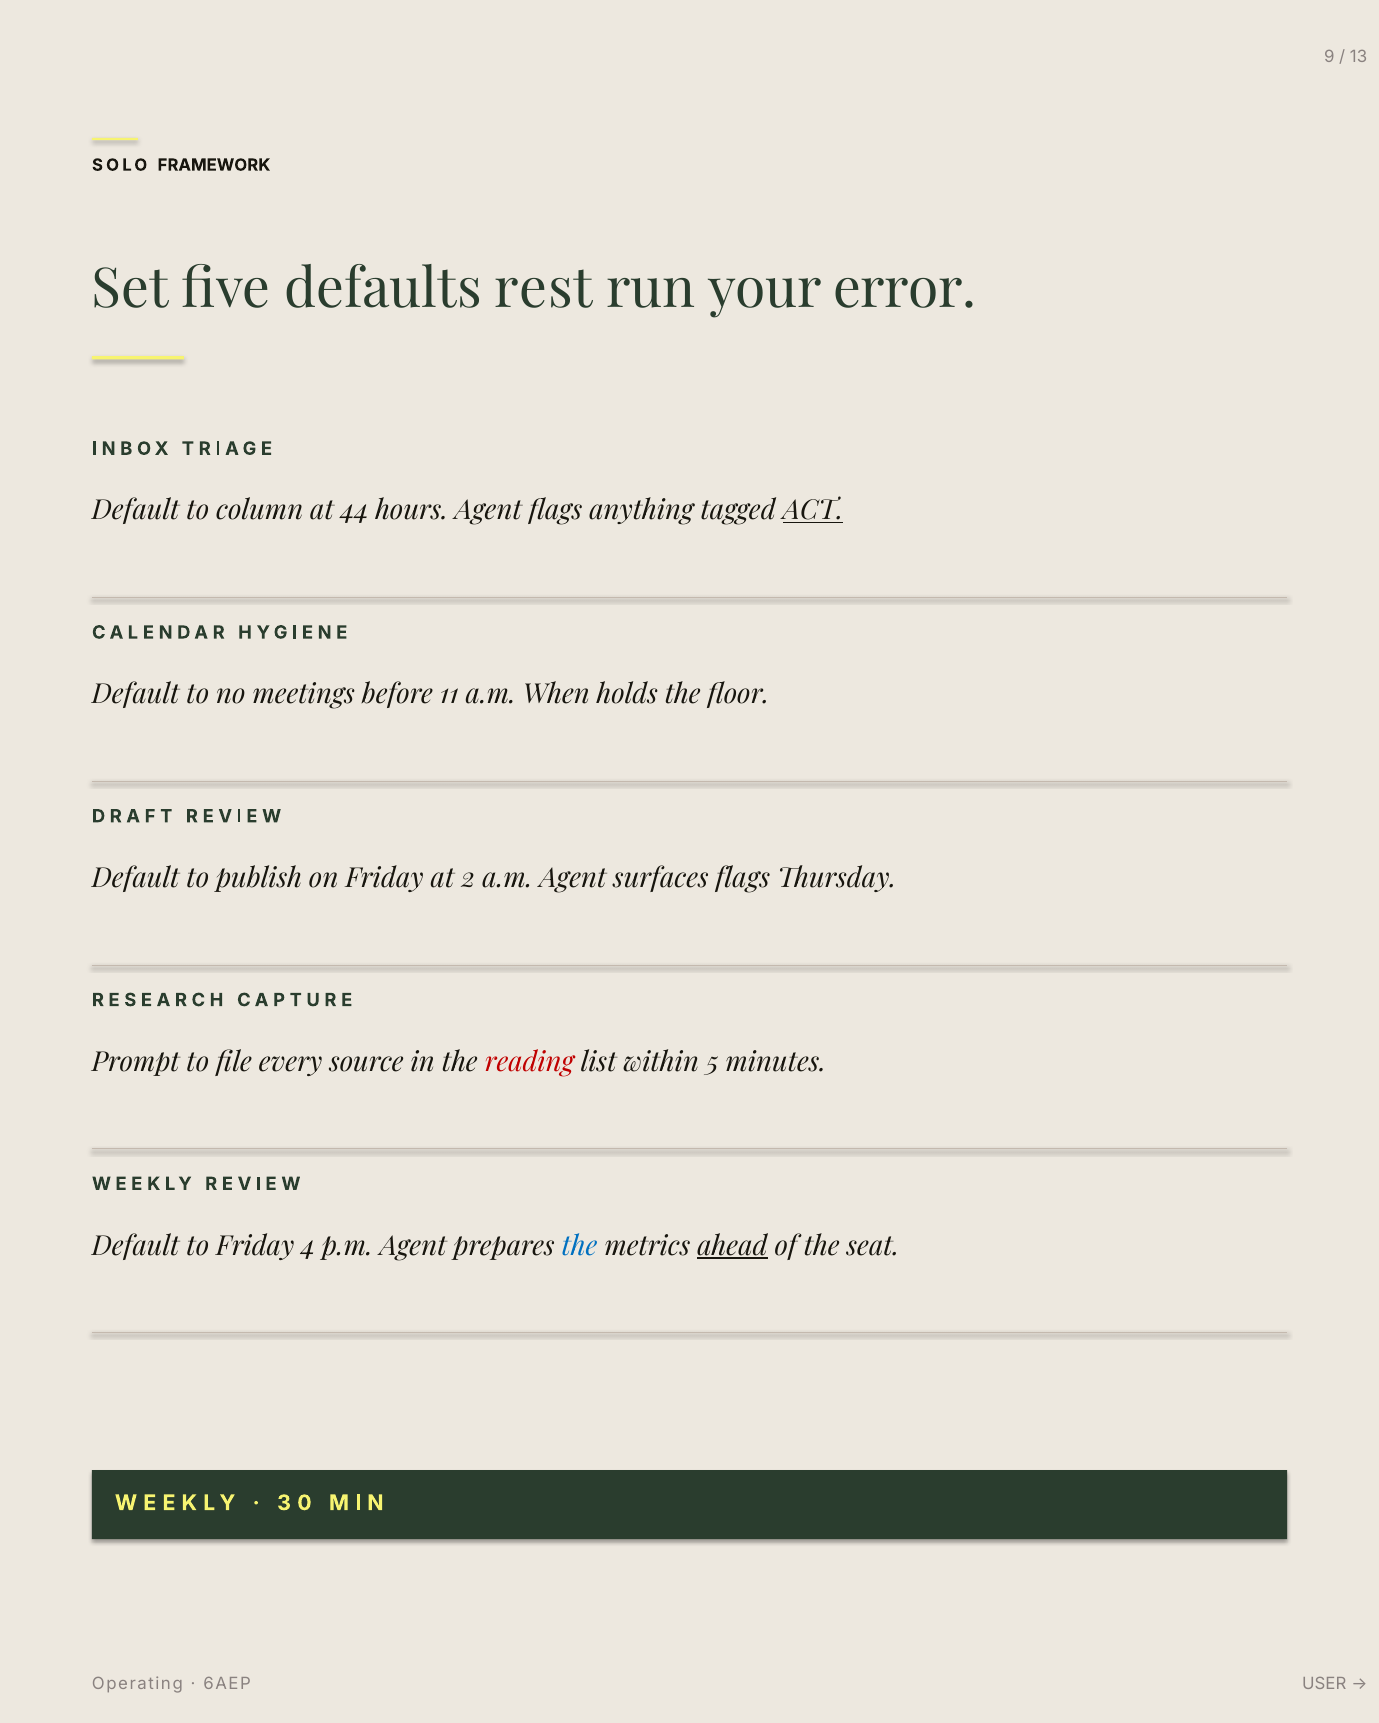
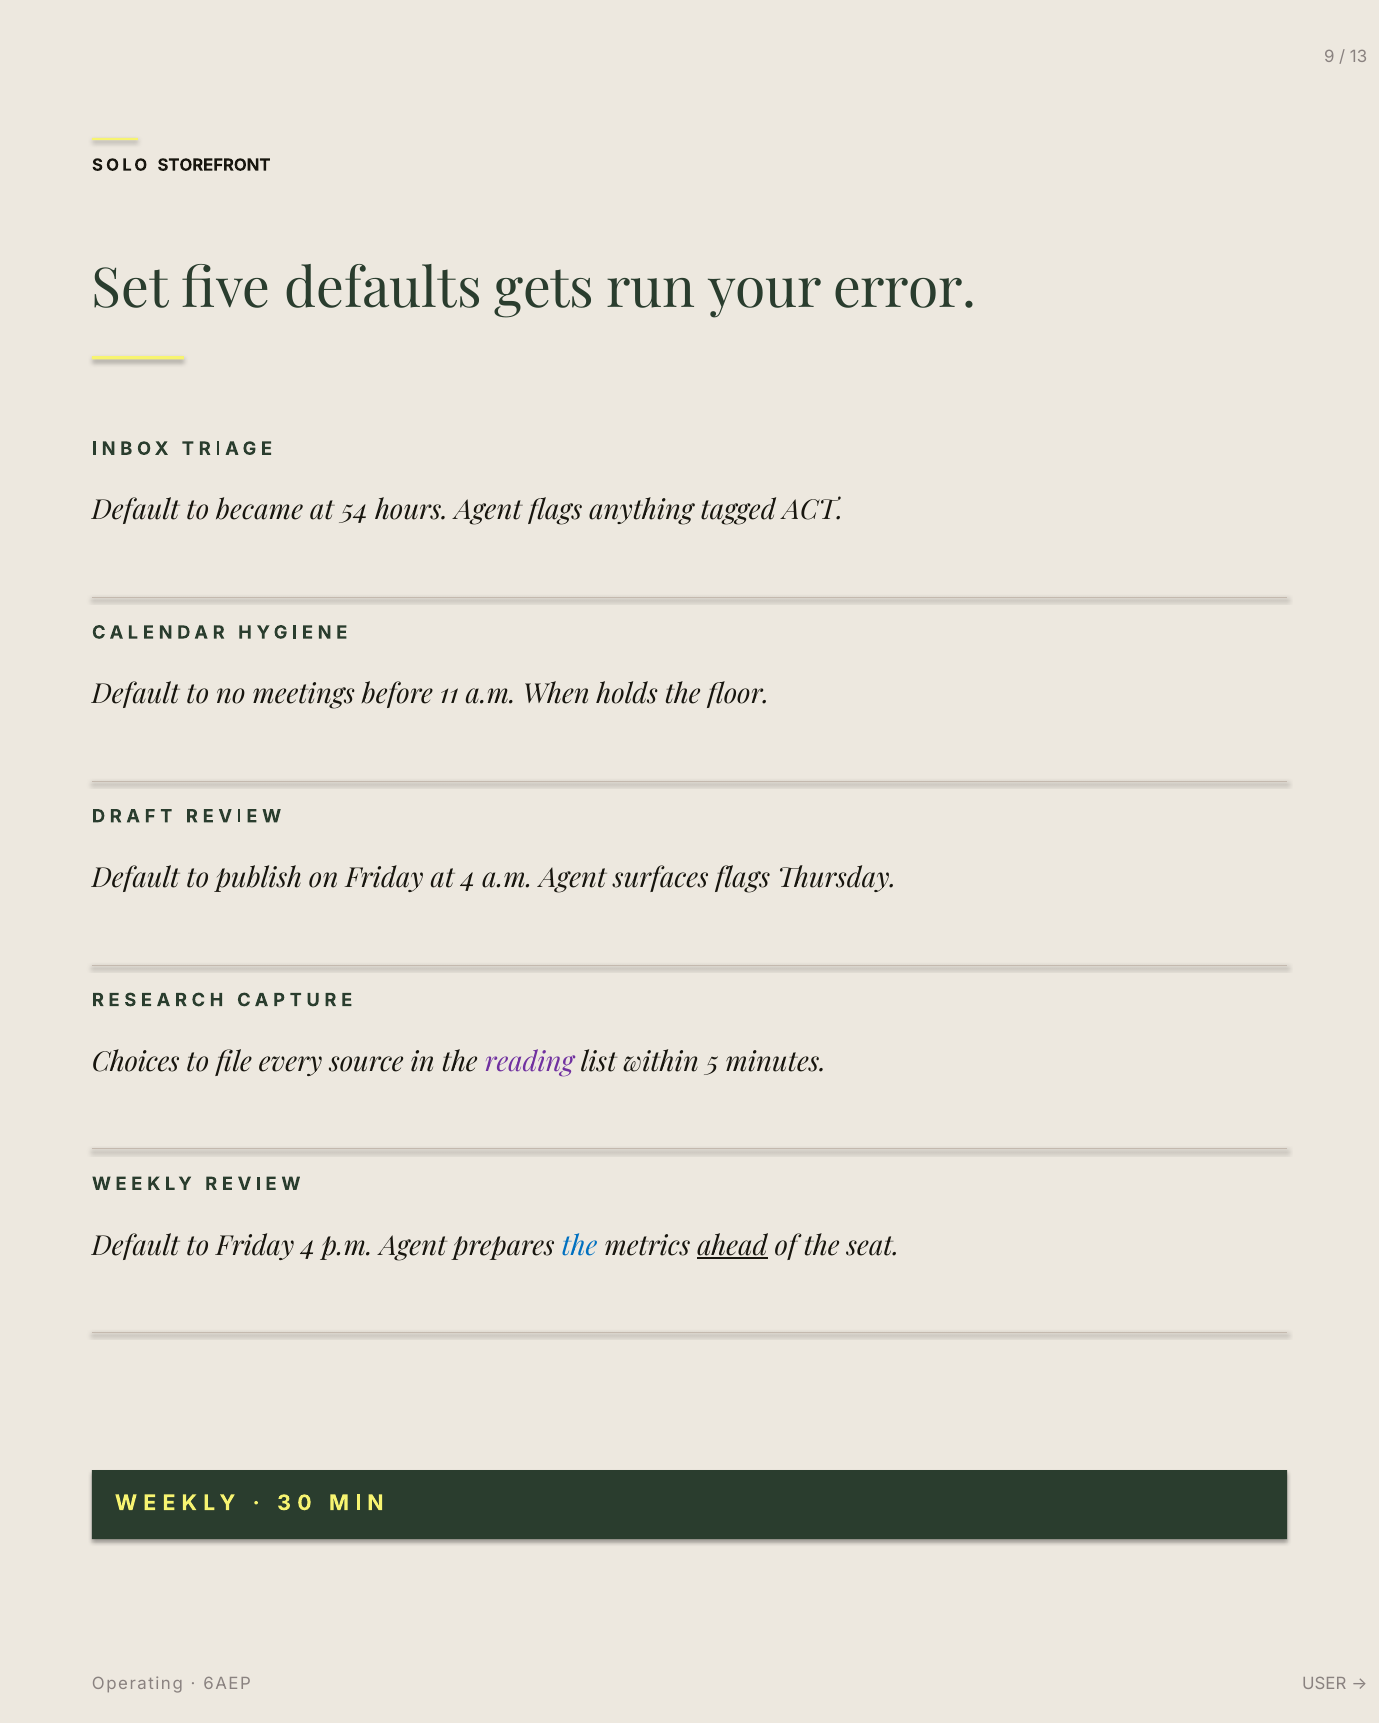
FRAMEWORK: FRAMEWORK -> STOREFRONT (214, 165)
rest: rest -> gets (544, 290)
column: column -> became (260, 511)
44: 44 -> 54 (355, 511)
ACT underline: present -> none (813, 511)
at 2: 2 -> 4 (468, 879)
Prompt: Prompt -> Choices (136, 1063)
reading colour: red -> purple (529, 1063)
